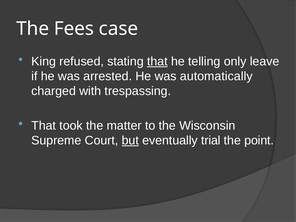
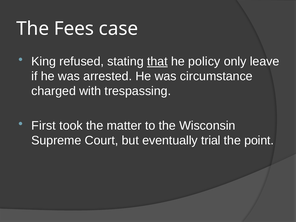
telling: telling -> policy (204, 62)
automatically: automatically -> circumstance (216, 76)
That: That -> First (44, 126)
but underline: present -> none (130, 140)
